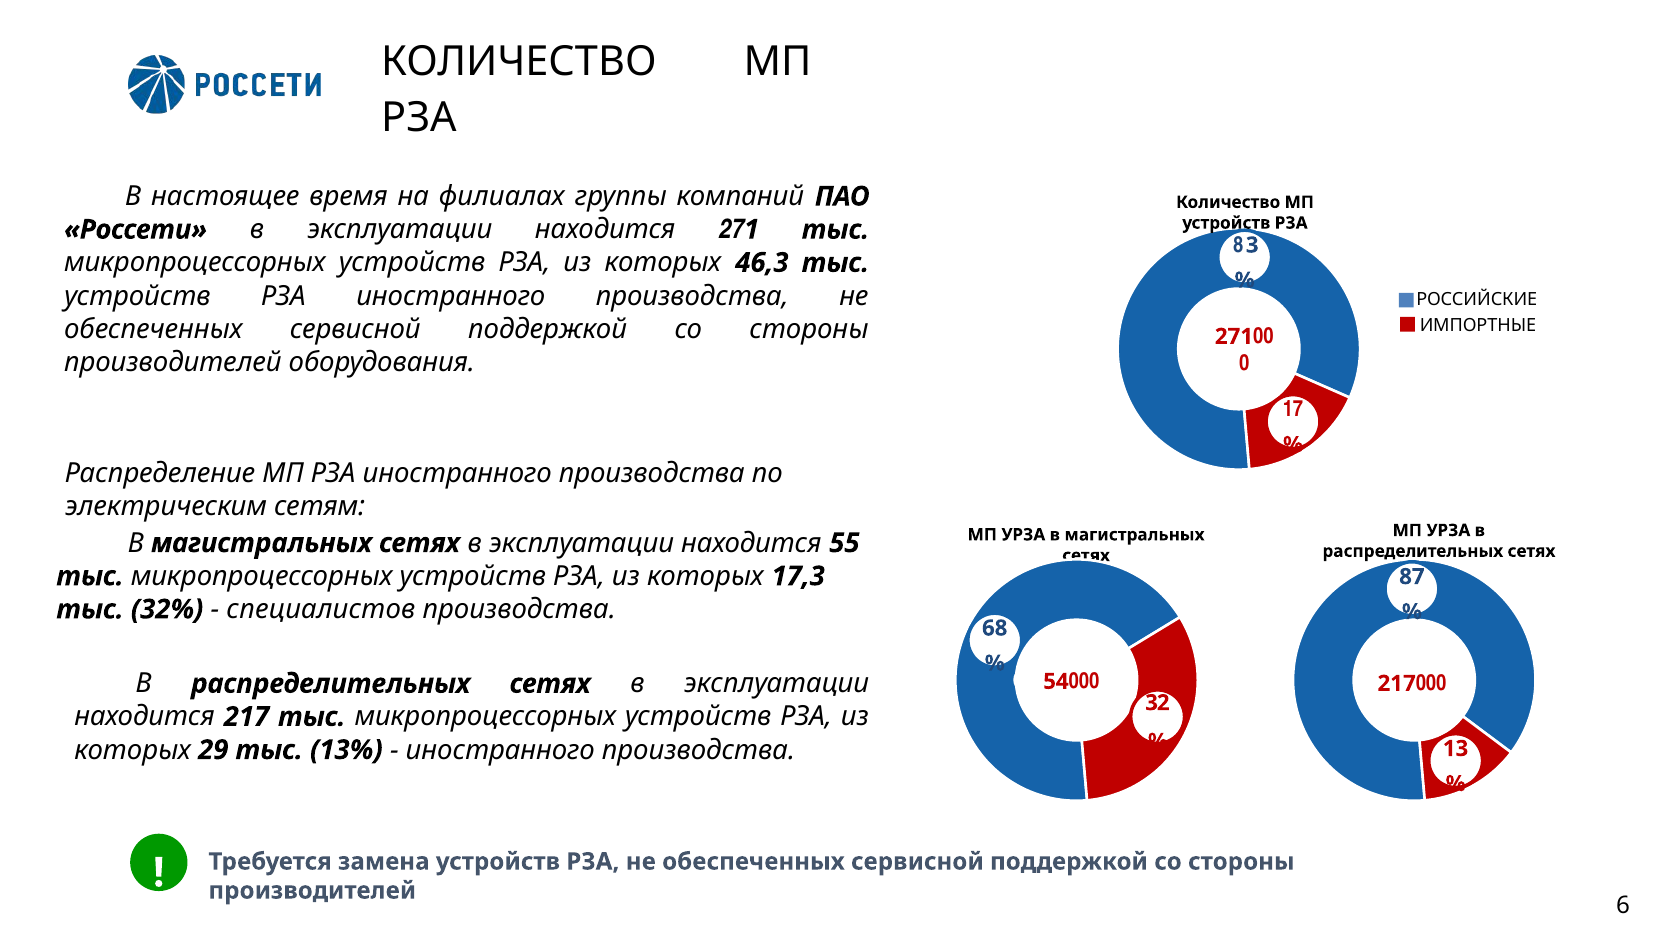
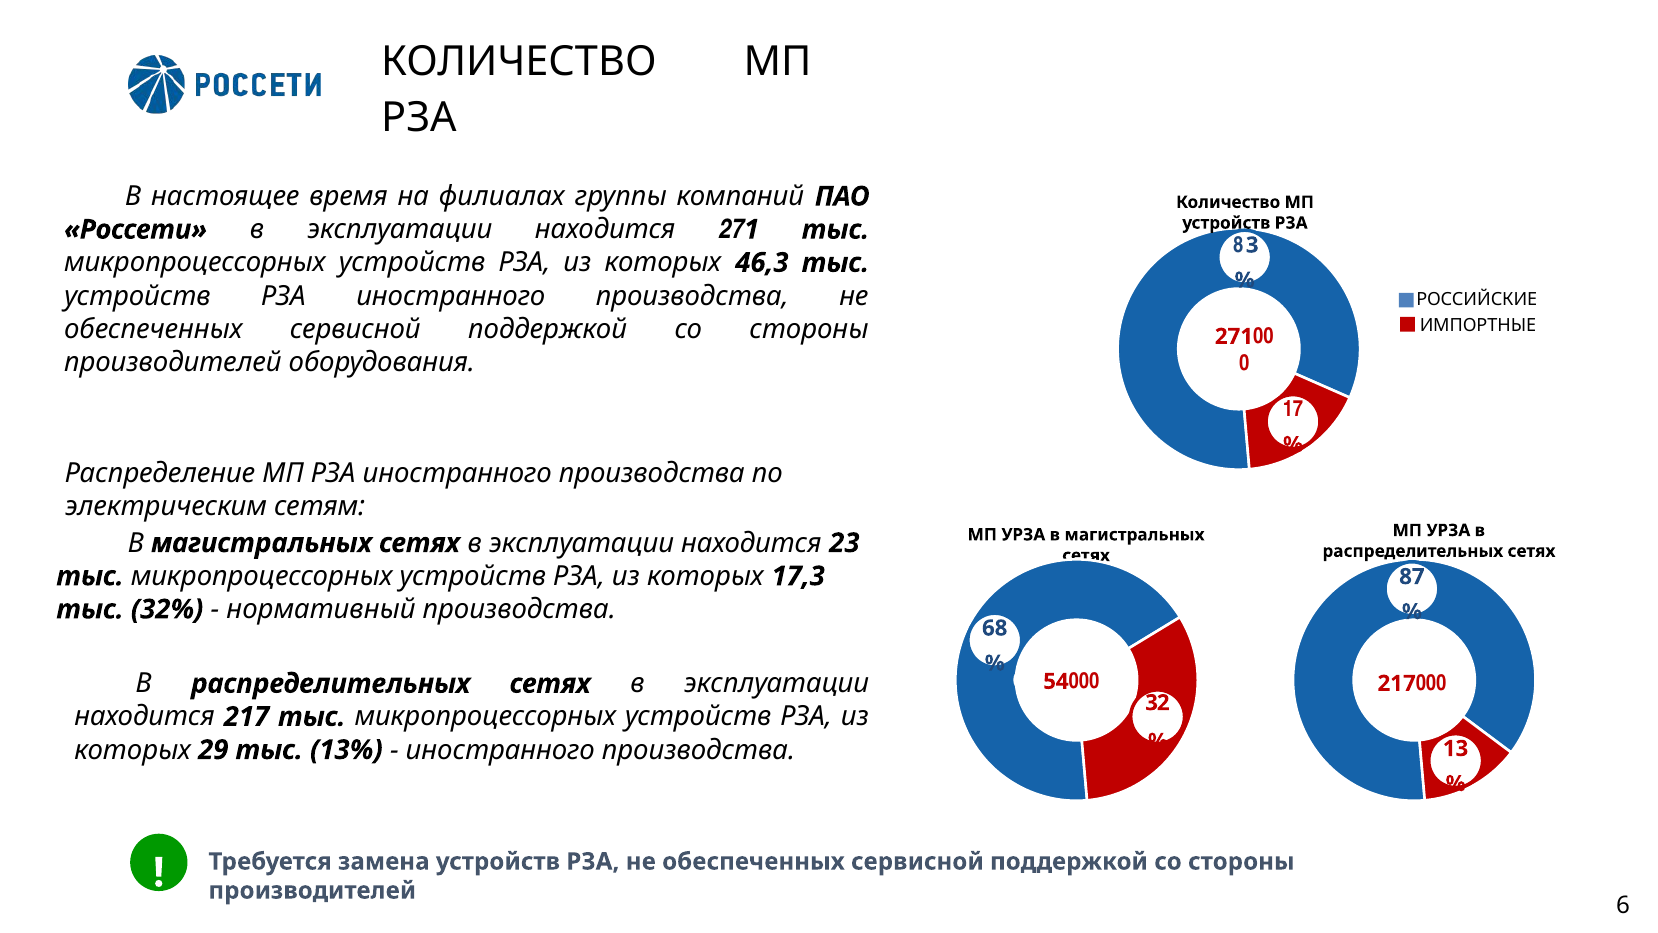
55: 55 -> 23 (844, 543)
специалистов: специалистов -> нормативный (321, 609)
